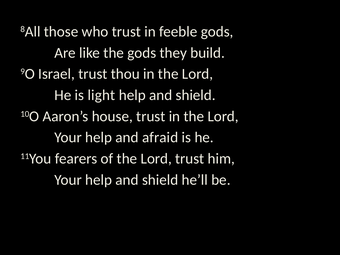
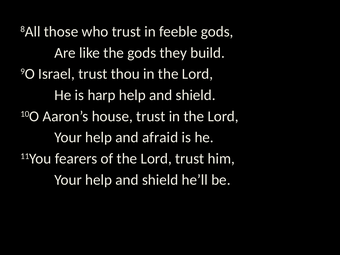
light: light -> harp (102, 95)
